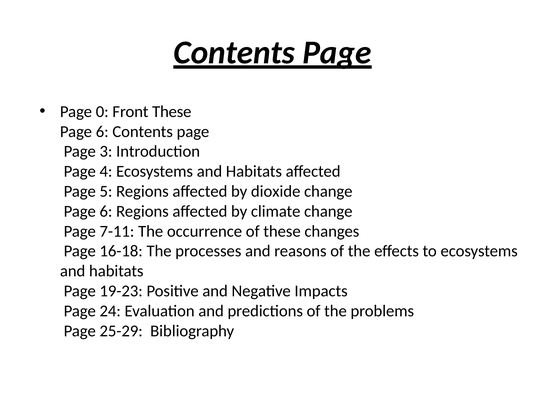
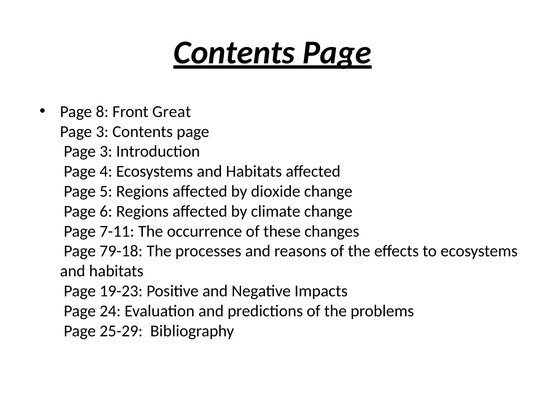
0: 0 -> 8 (102, 112)
Front These: These -> Great (172, 112)
6: 6 -> 3 (102, 132)
16-18: 16-18 -> 79-18 (121, 252)
